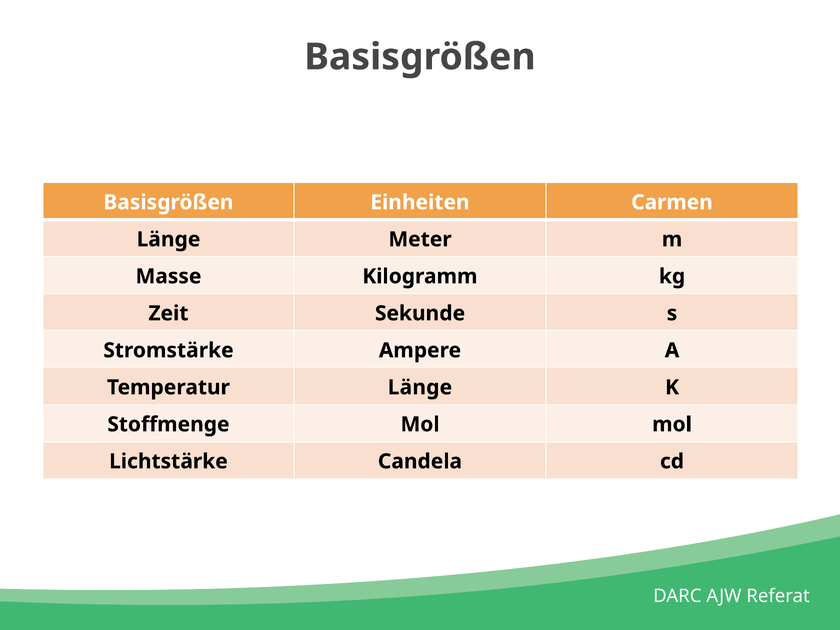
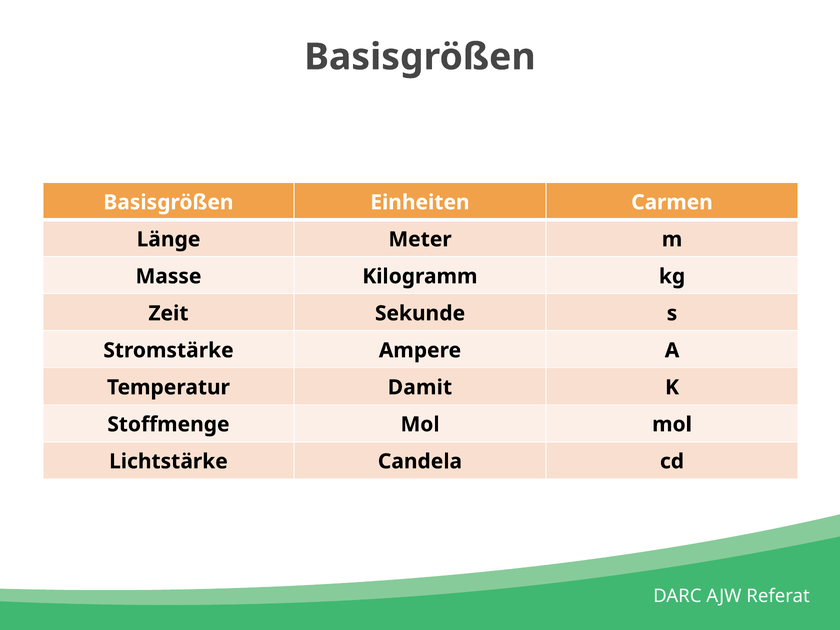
Temperatur Länge: Länge -> Damit (420, 387)
